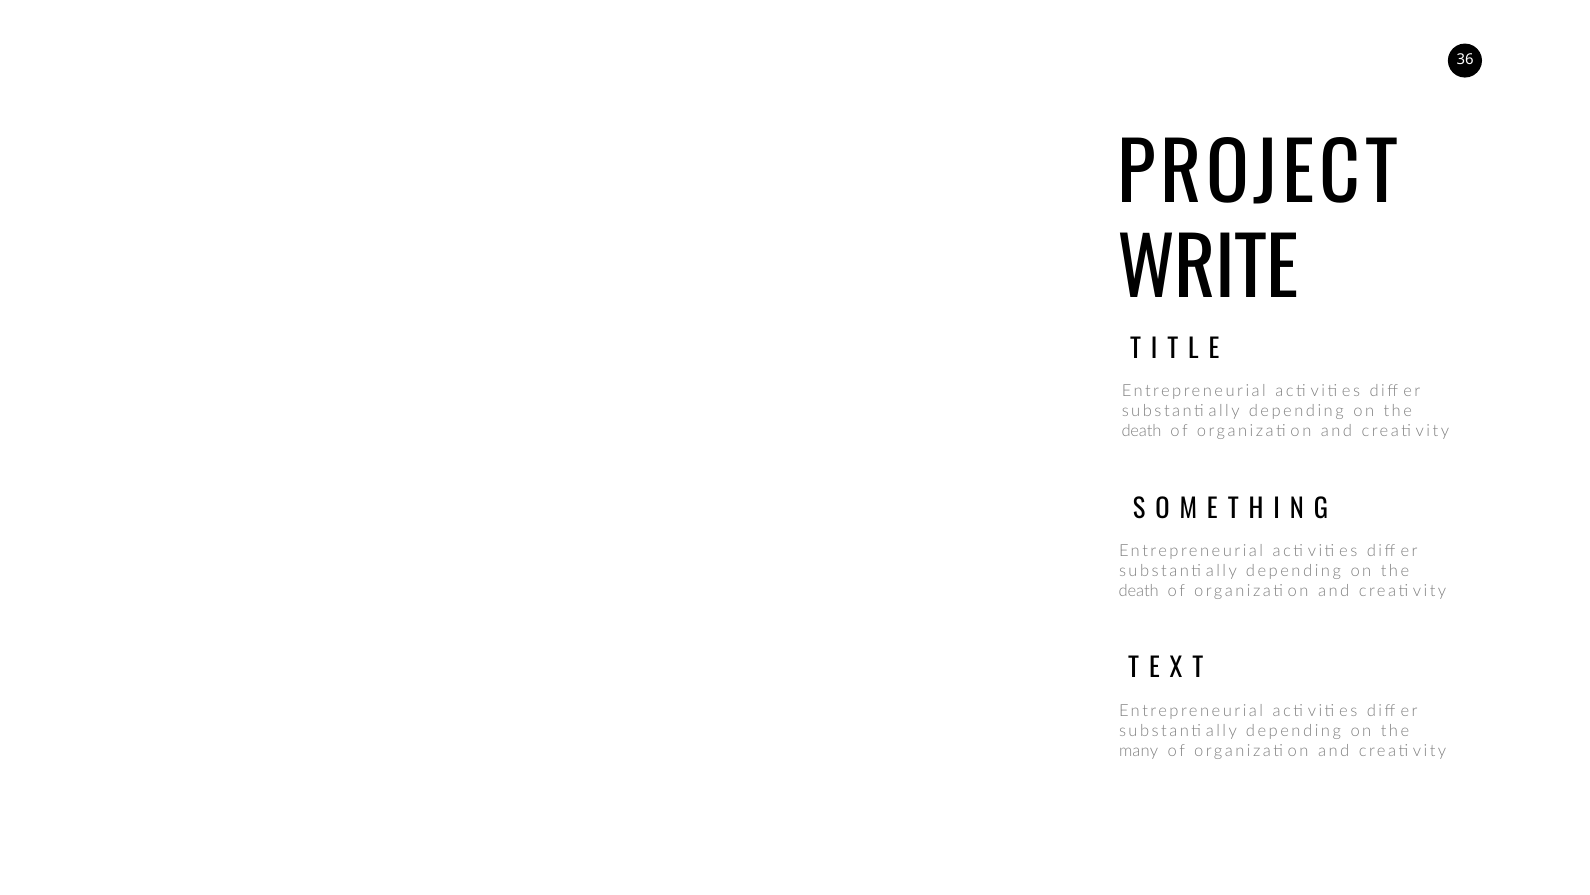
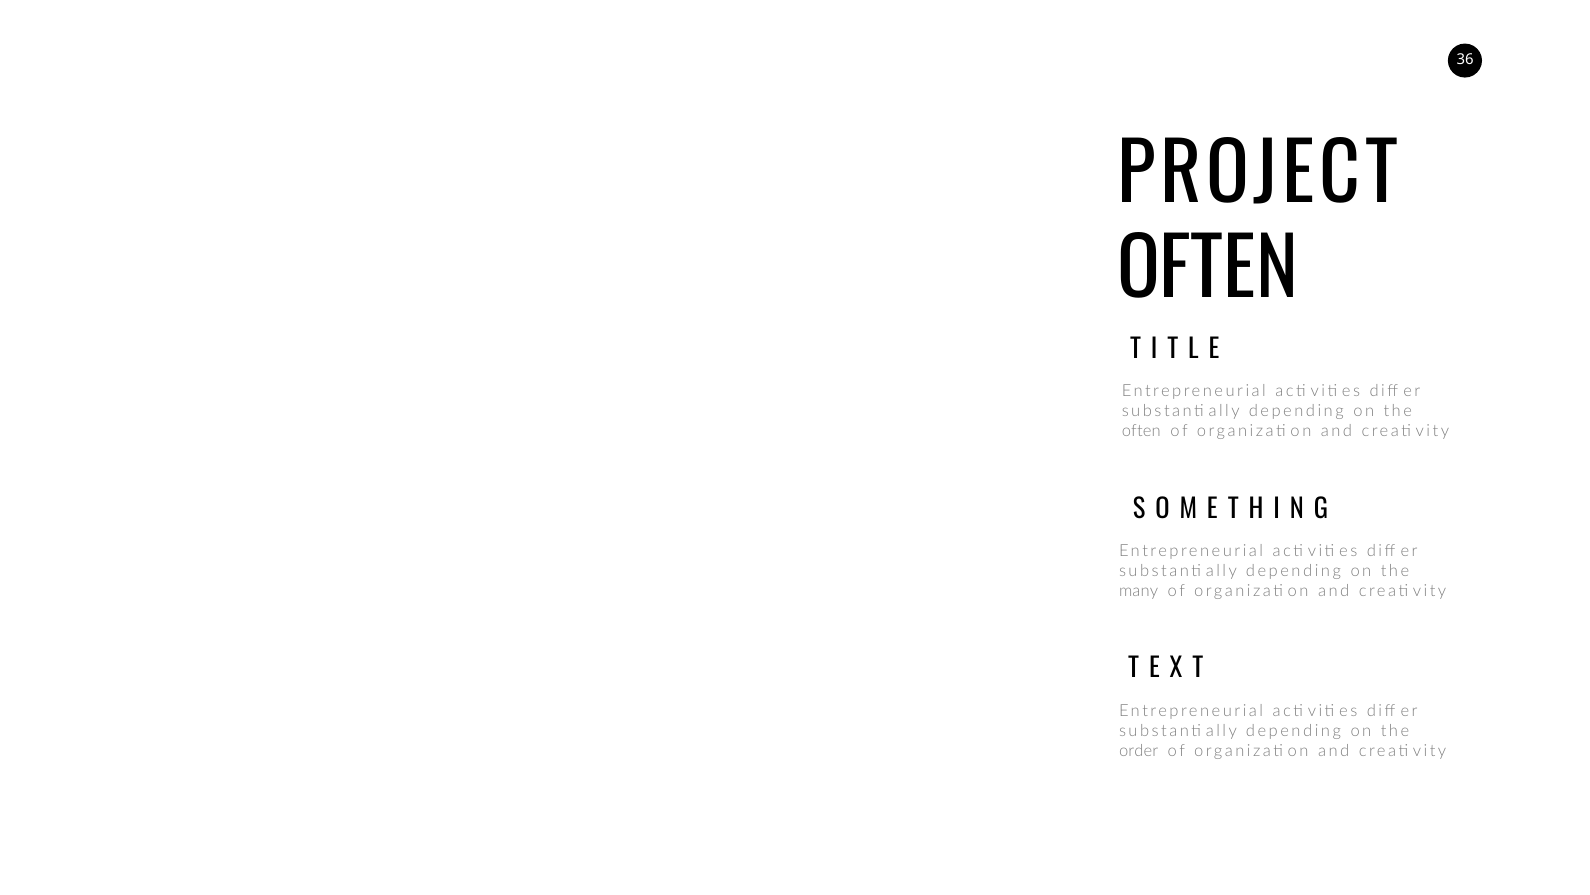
WRITE: WRITE -> OFTEN (1208, 272)
death: death -> often (1141, 431)
death: death -> many (1139, 591)
many: many -> order (1139, 750)
